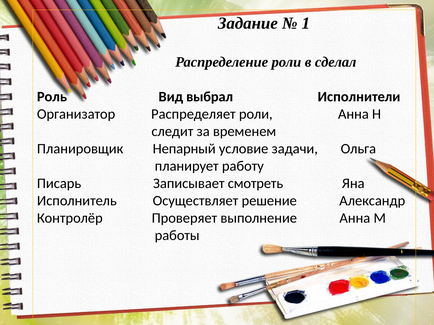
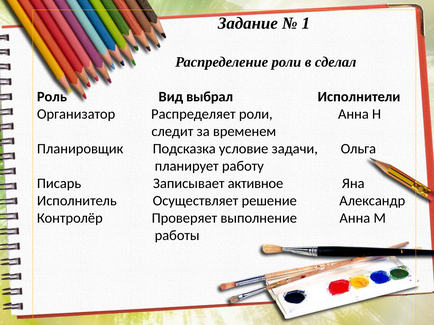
Непарный: Непарный -> Подсказка (184, 149)
смотреть: смотреть -> активное (255, 184)
